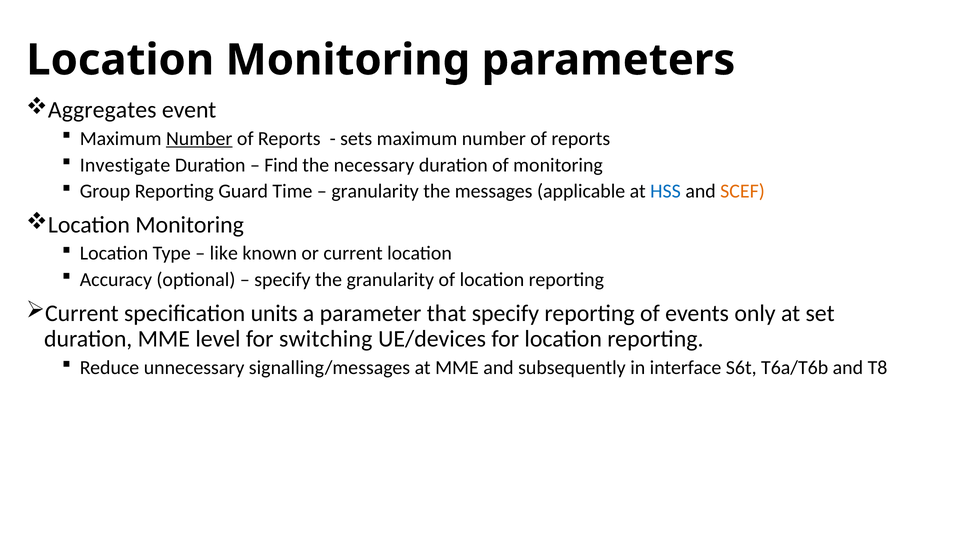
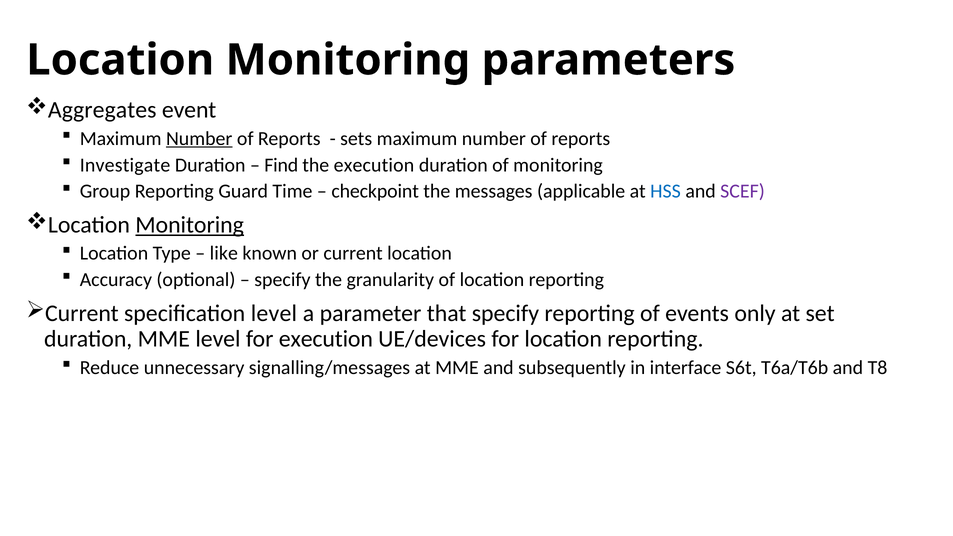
the necessary: necessary -> execution (374, 165)
granularity: granularity -> checkpoint (375, 191)
SCEF colour: orange -> purple (743, 191)
Monitoring underline: none -> present (190, 225)
specification units: units -> level (274, 313)
for switching: switching -> execution (326, 339)
